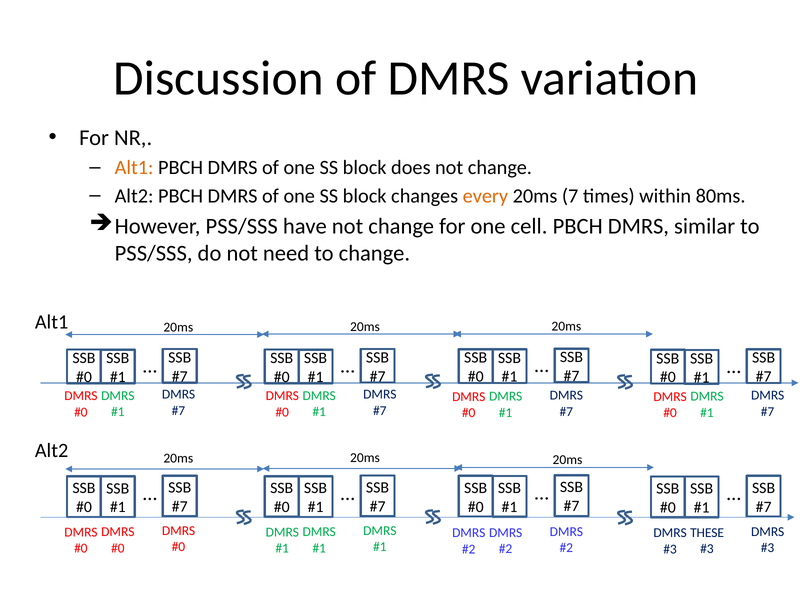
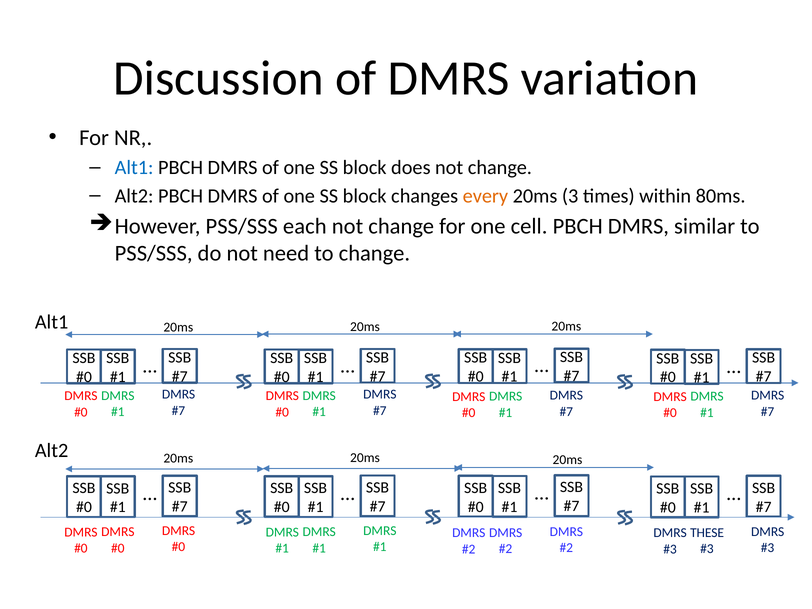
Alt1 colour: orange -> blue (134, 167)
7: 7 -> 3 (570, 196)
have: have -> each (305, 226)
